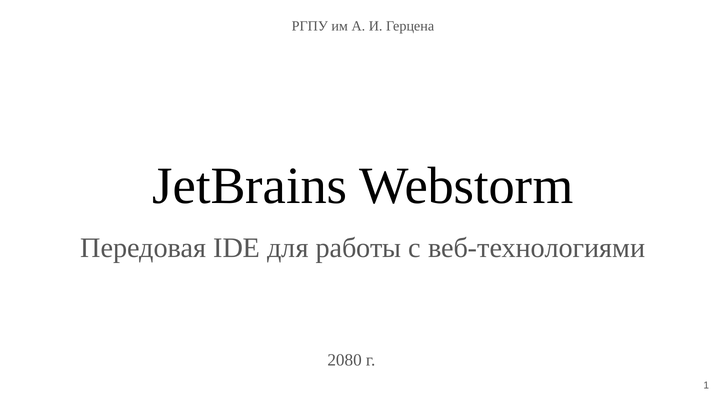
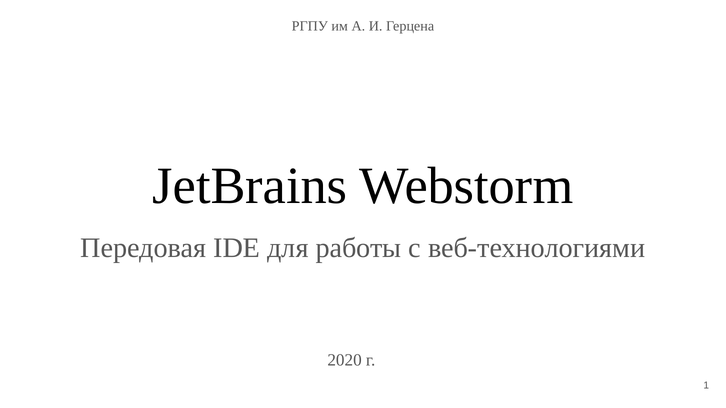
2080: 2080 -> 2020 (345, 360)
